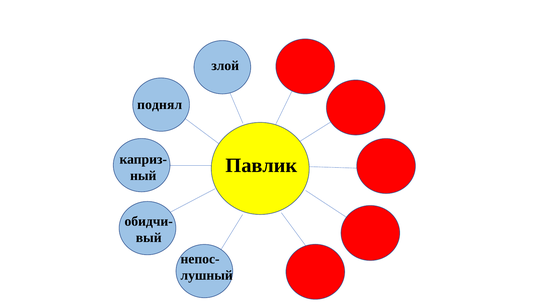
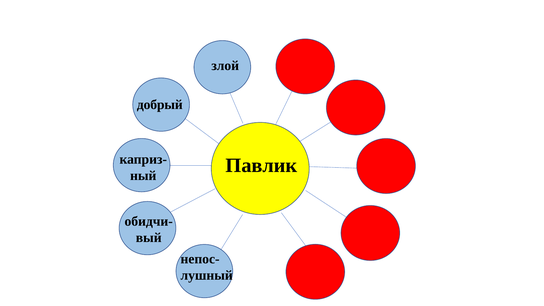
поднял: поднял -> добрый (160, 105)
